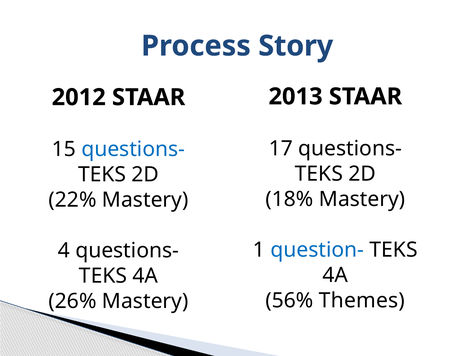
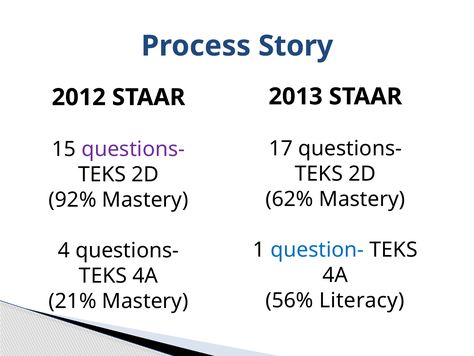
questions- colour: blue -> purple (133, 149)
18%: 18% -> 62% (289, 199)
22%: 22% -> 92% (73, 200)
Themes: Themes -> Literacy (362, 300)
26%: 26% -> 21% (73, 301)
